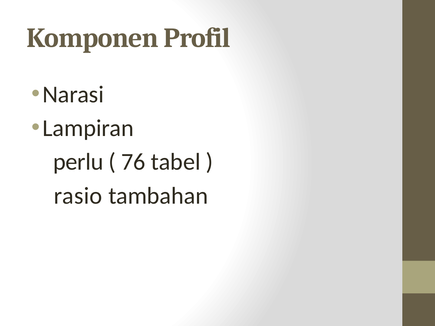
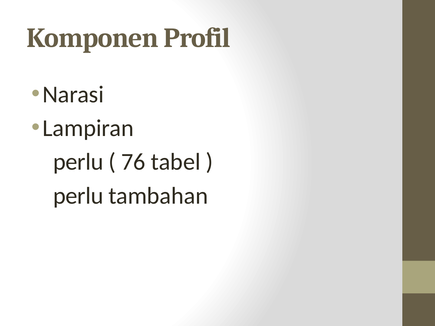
rasio: rasio -> perlu (78, 196)
